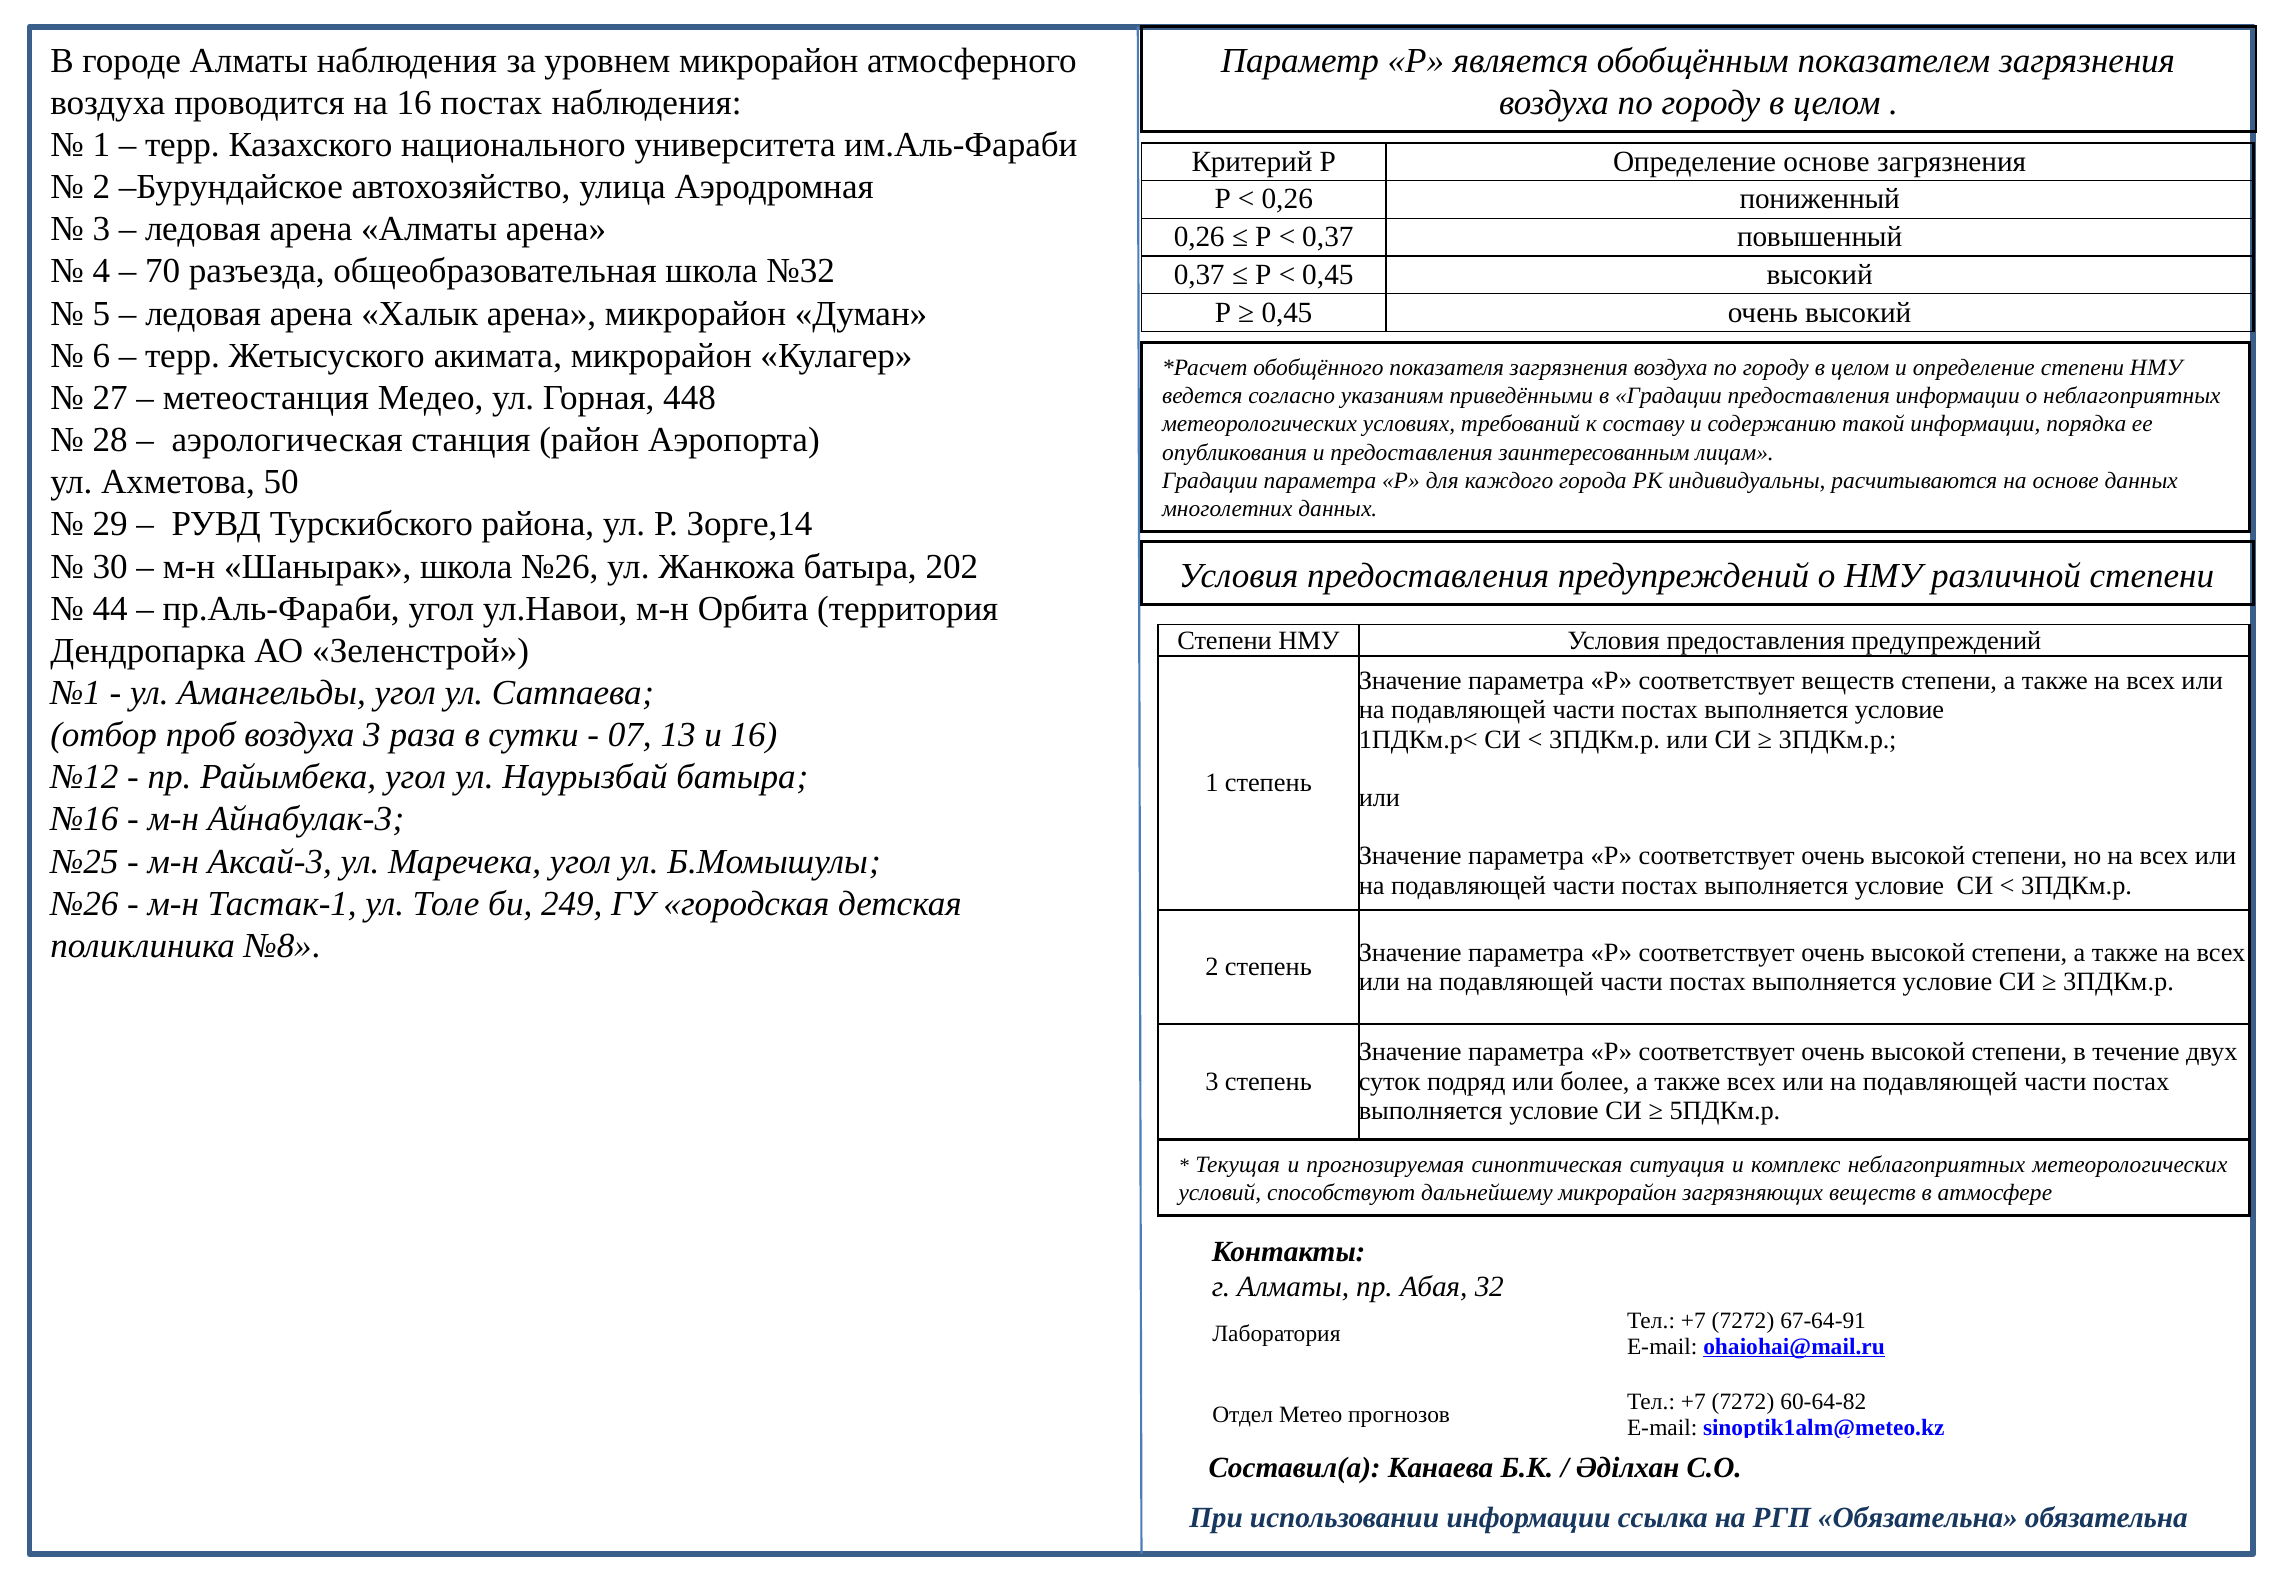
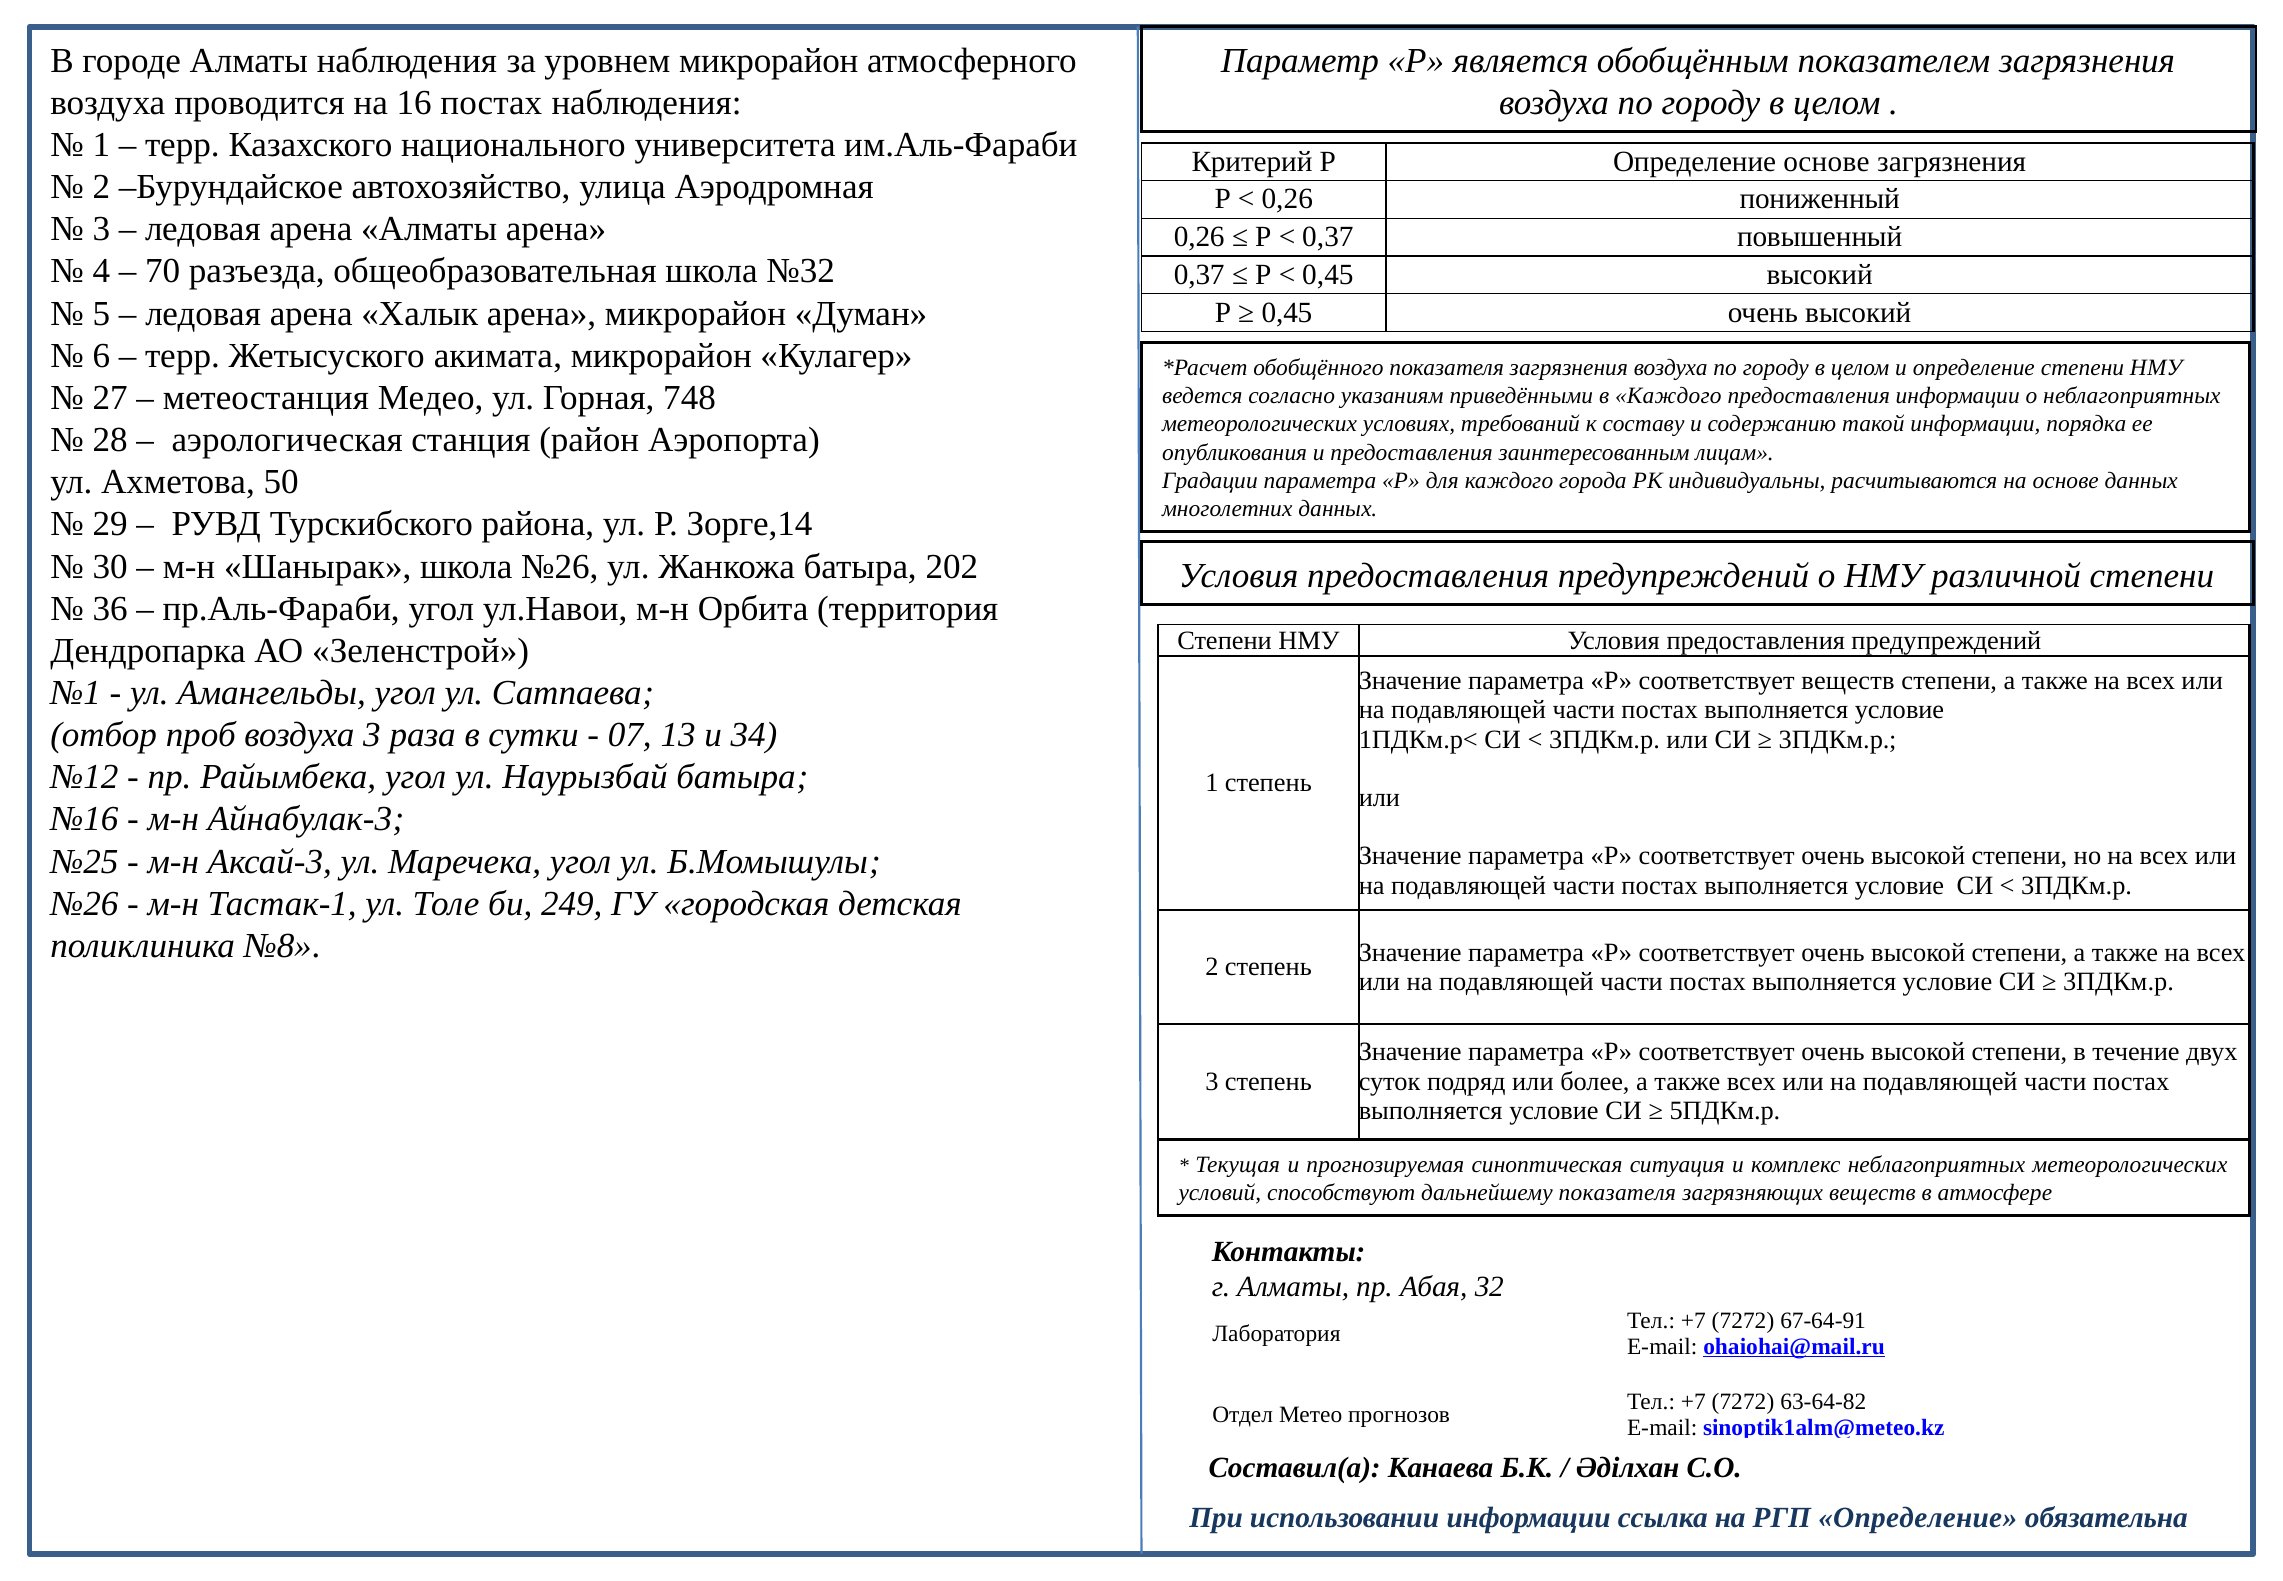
448: 448 -> 748 (690, 398)
в Градации: Градации -> Каждого (1668, 396)
44: 44 -> 36 (110, 608)
и 16: 16 -> 34 (754, 735)
дальнейшему микрорайон: микрорайон -> показателя (1617, 1193)
60-64-82: 60-64-82 -> 63-64-82 (1823, 1402)
РГП Обязательна: Обязательна -> Определение (1918, 1517)
